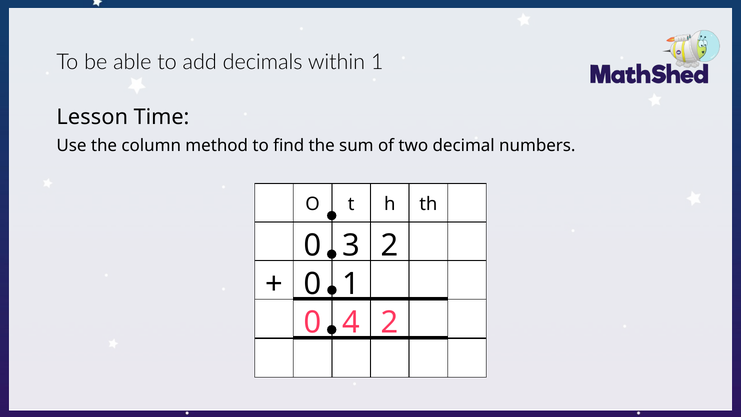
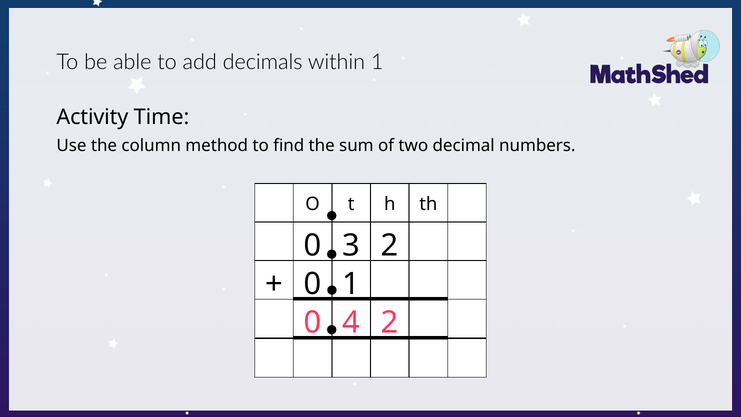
Lesson: Lesson -> Activity (92, 117)
